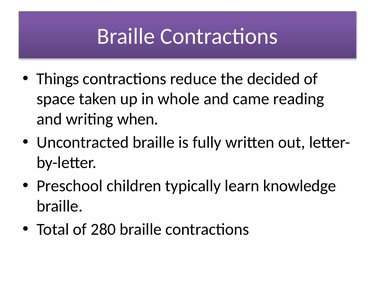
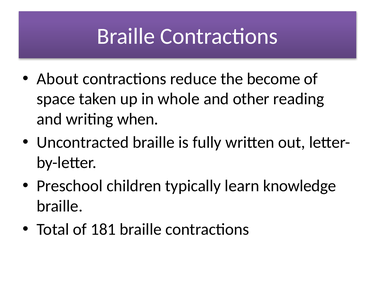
Things: Things -> About (58, 79)
decided: decided -> become (274, 79)
came: came -> other (251, 99)
280: 280 -> 181 (103, 229)
